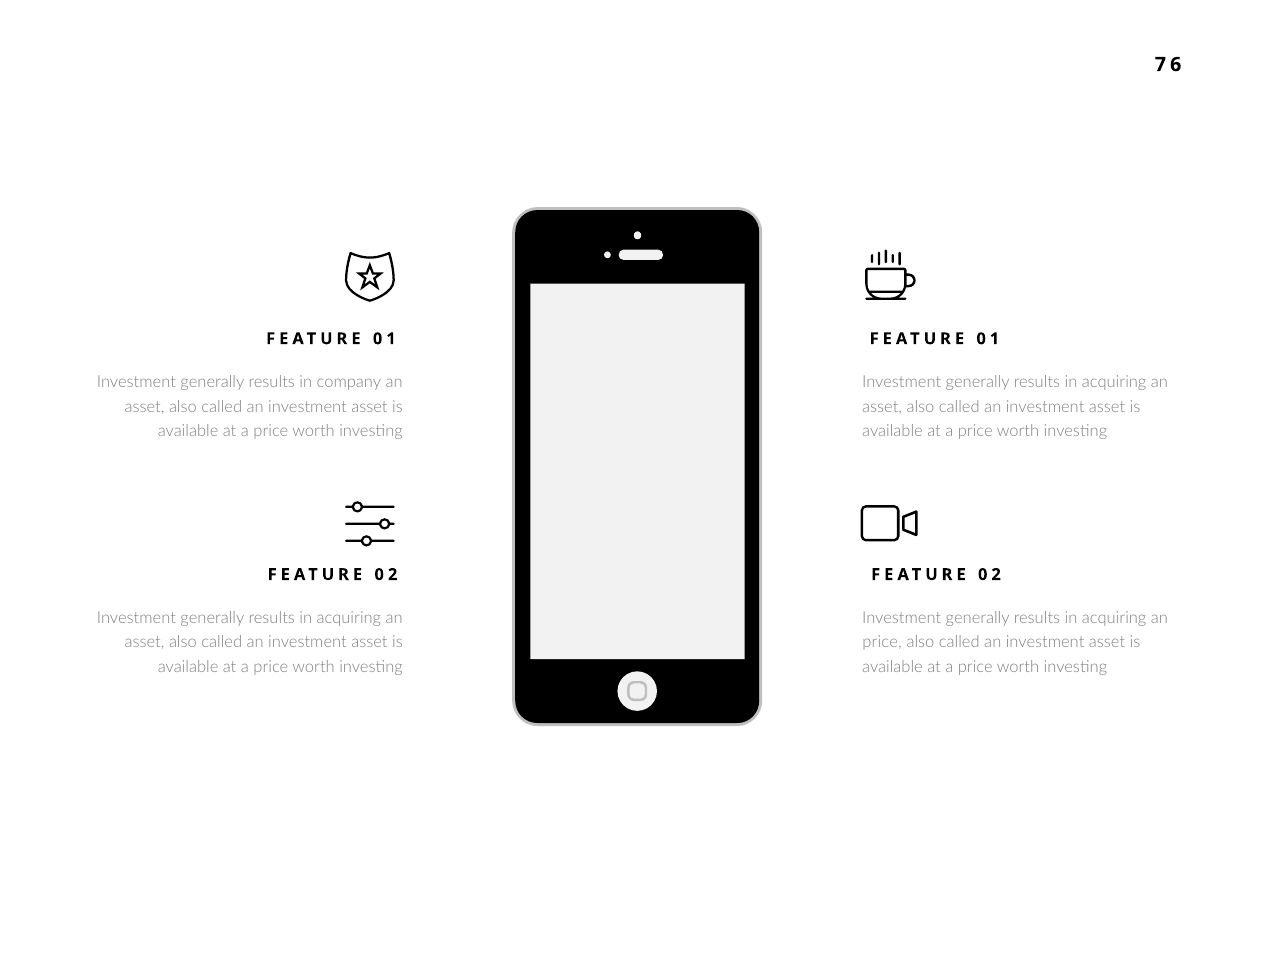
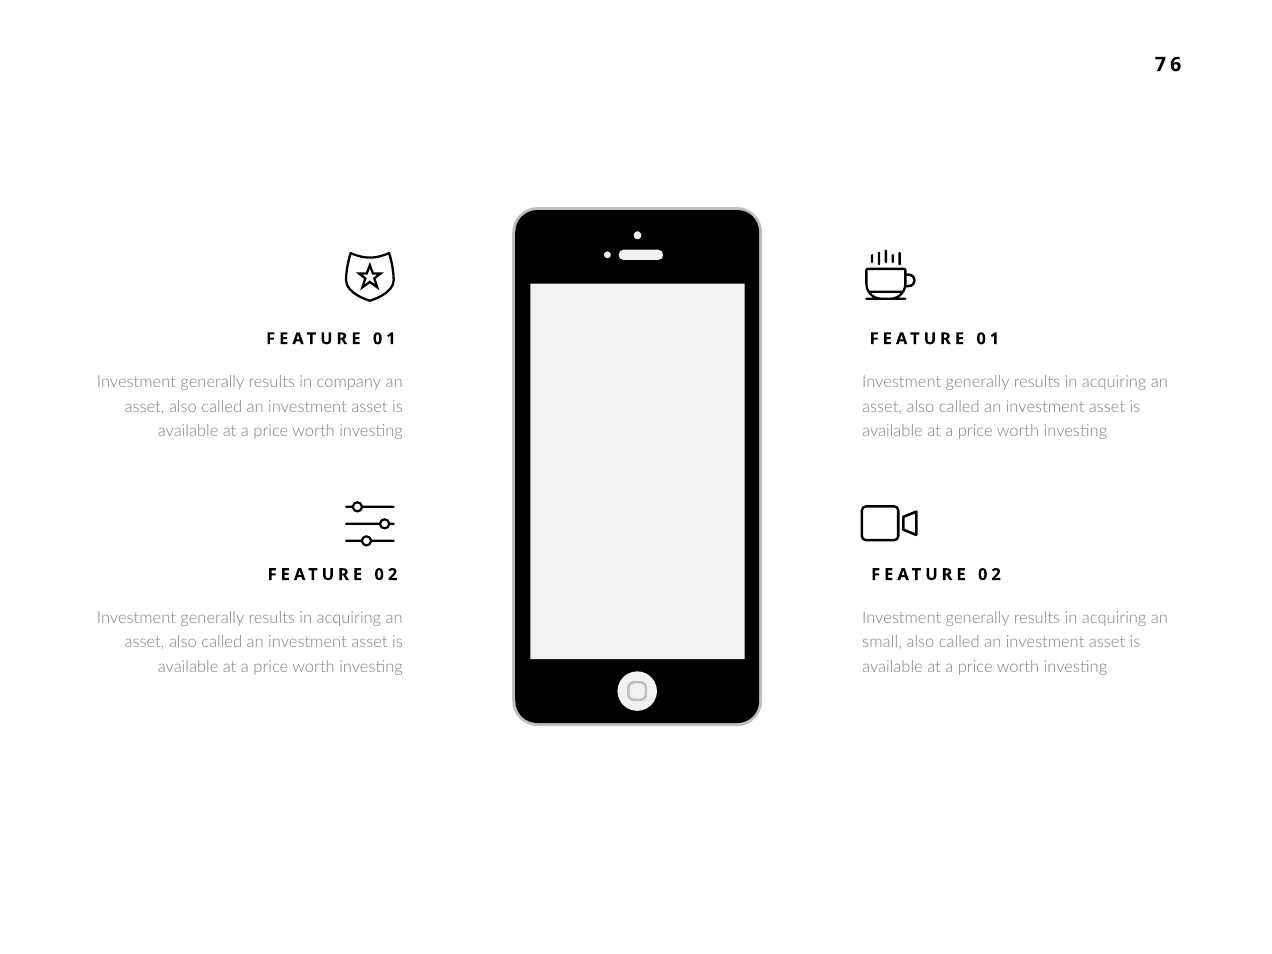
price: price -> small (882, 642)
